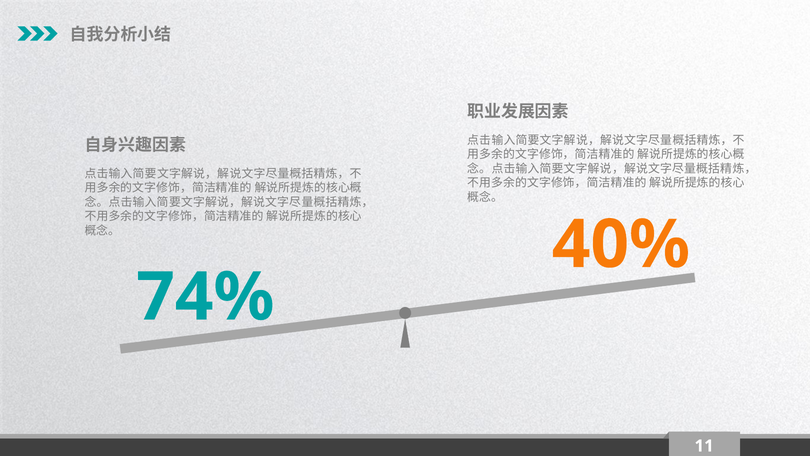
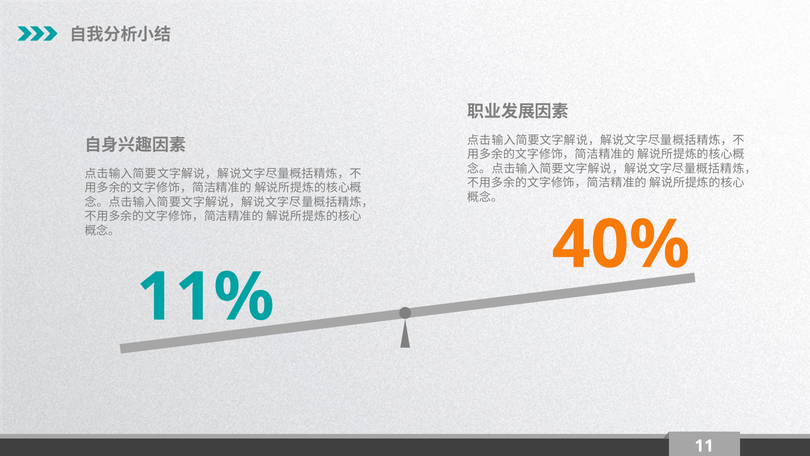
74%: 74% -> 11% (205, 297)
